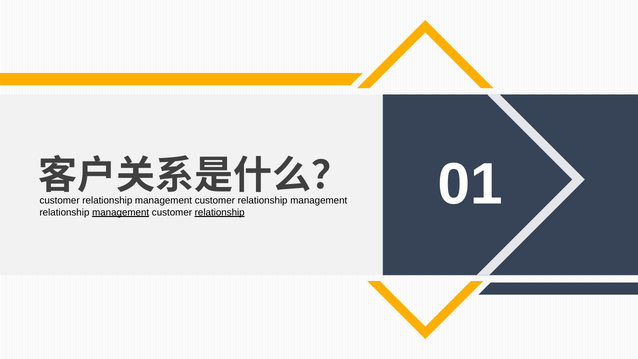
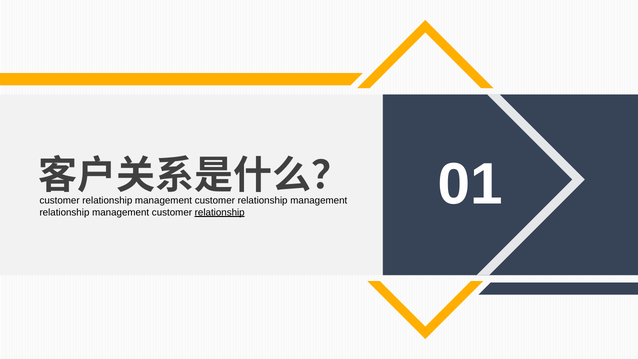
management underline: present -> none (121, 212)
